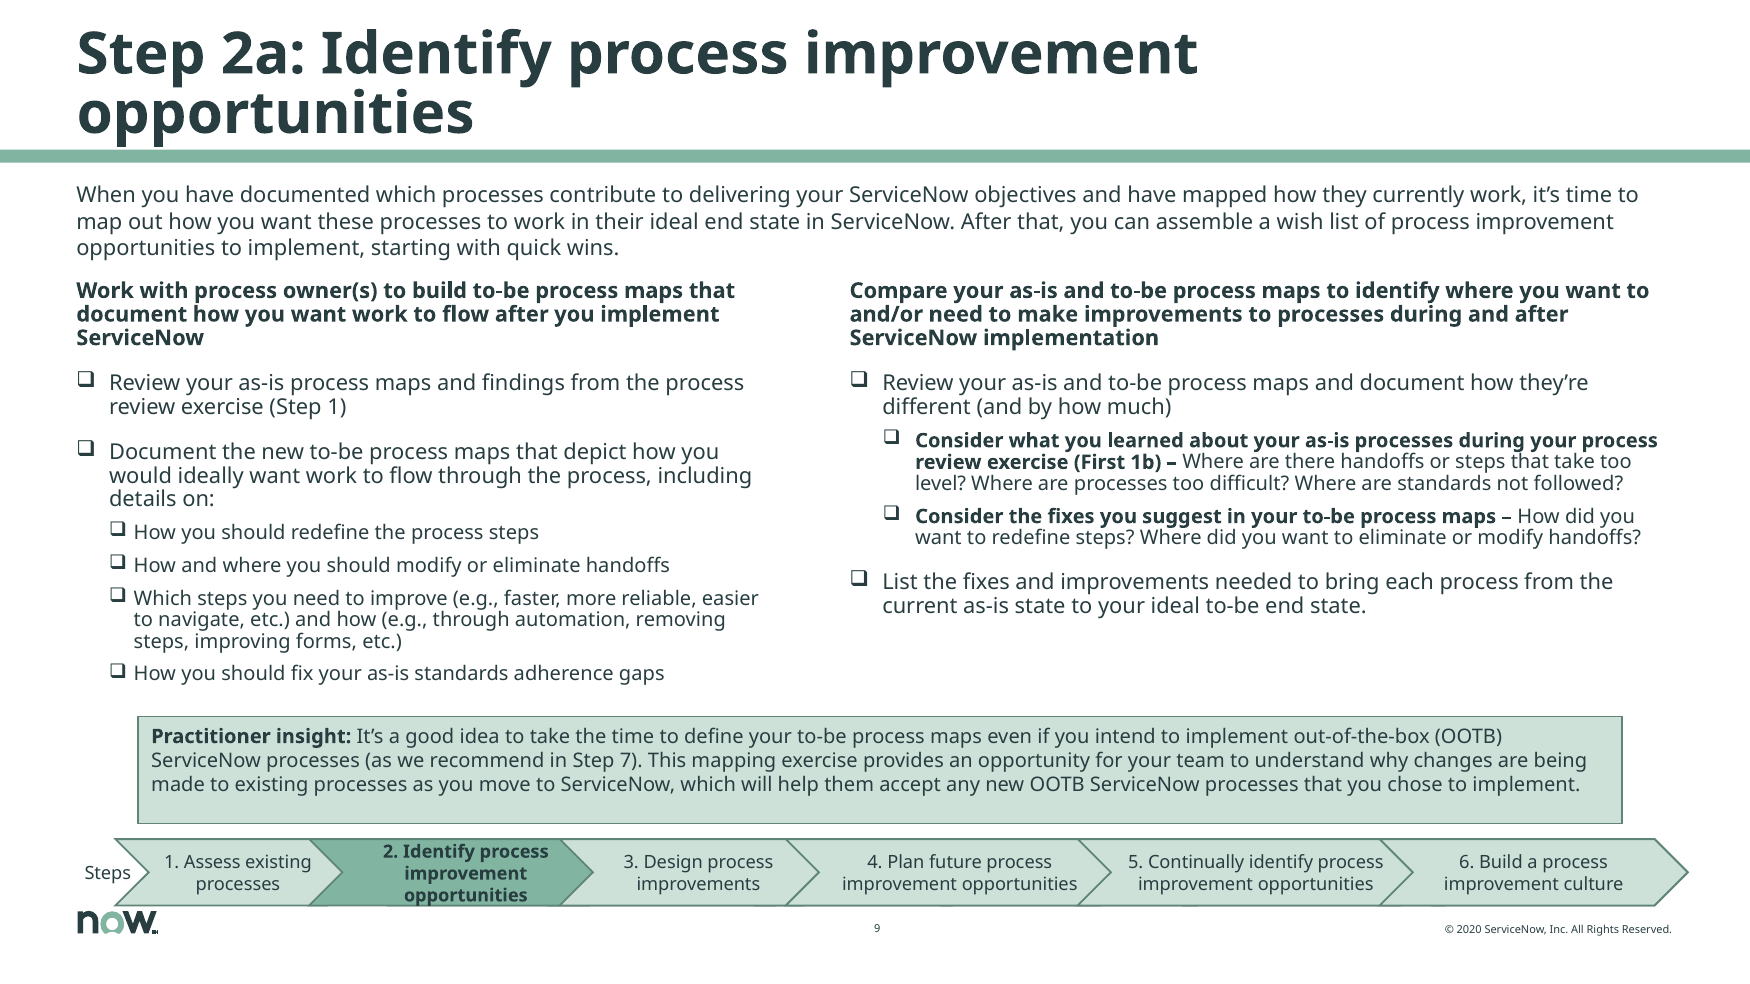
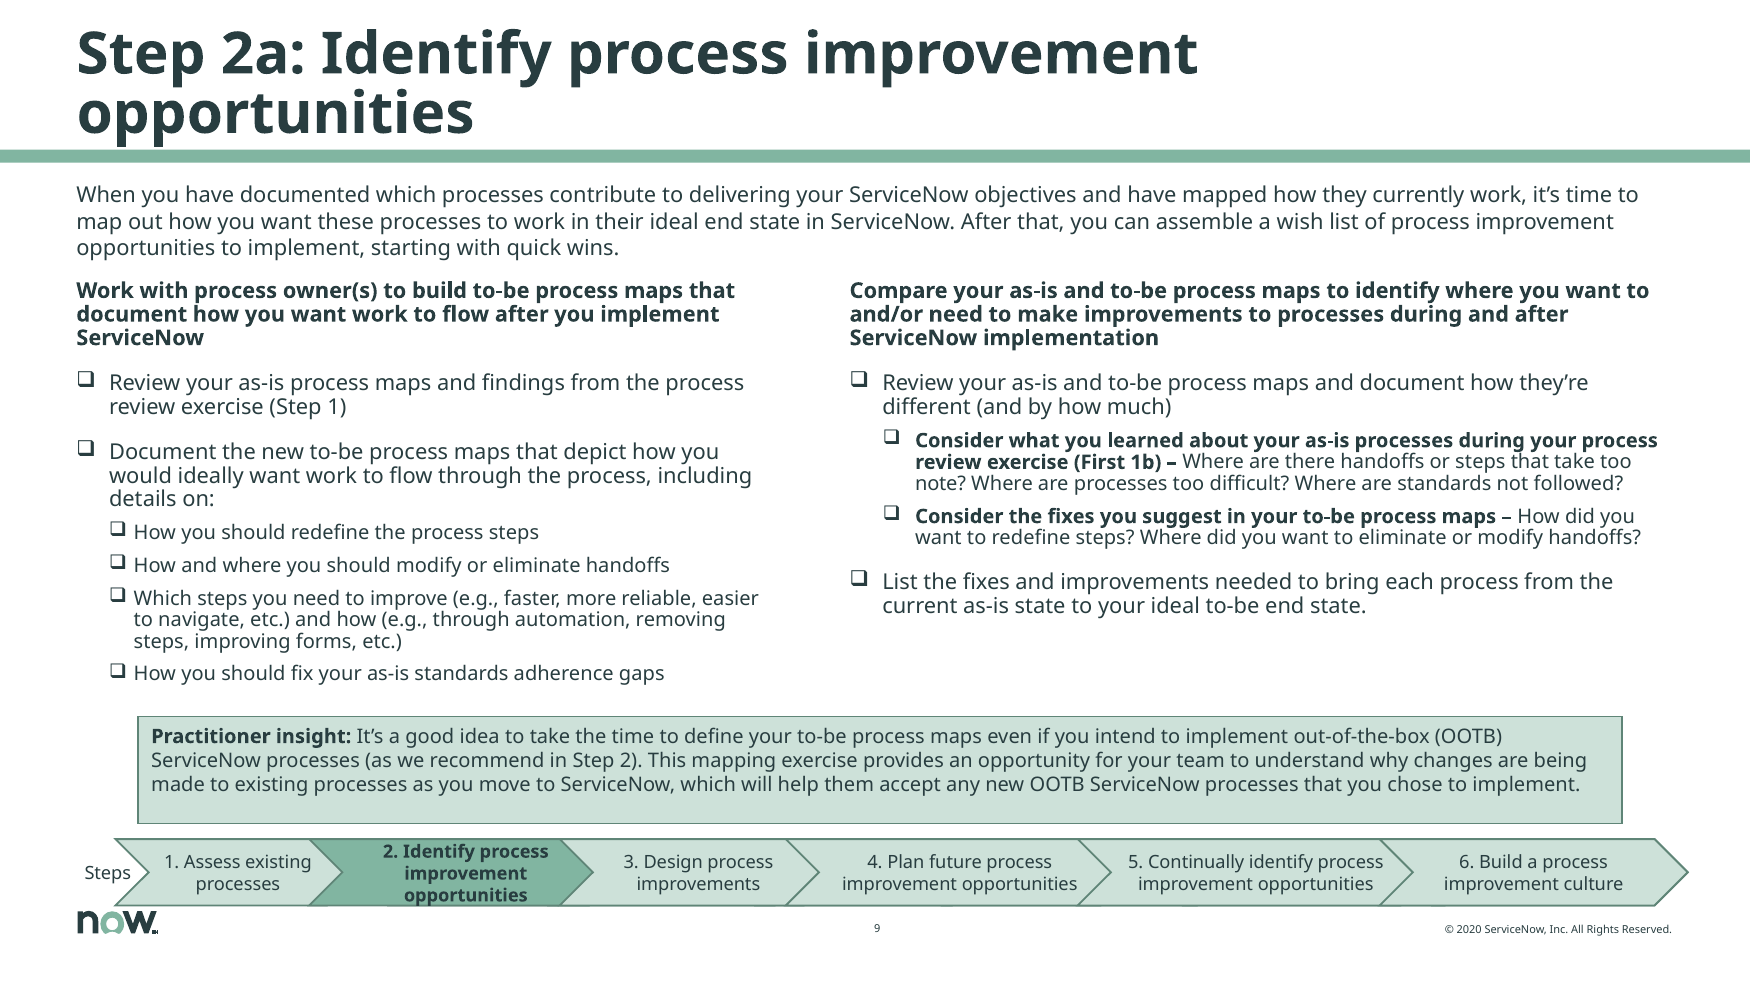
level: level -> note (941, 484)
Step 7: 7 -> 2 (631, 761)
